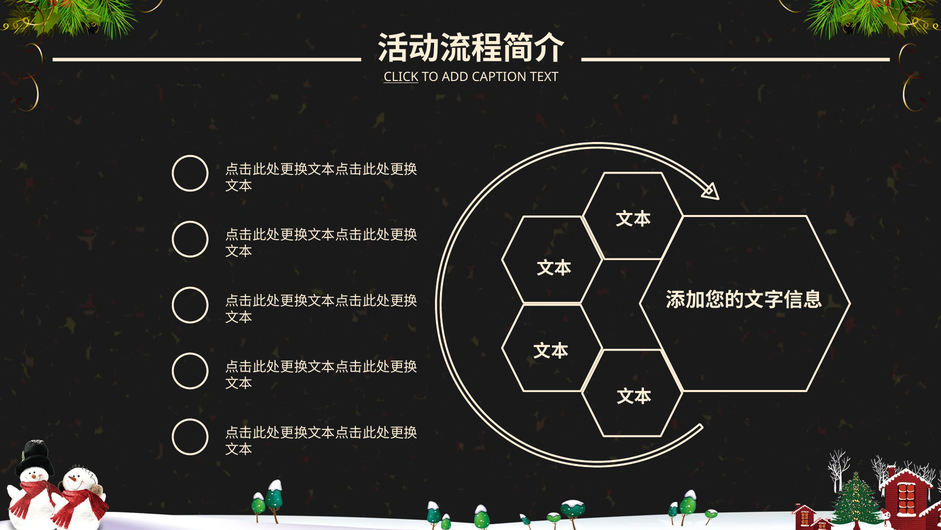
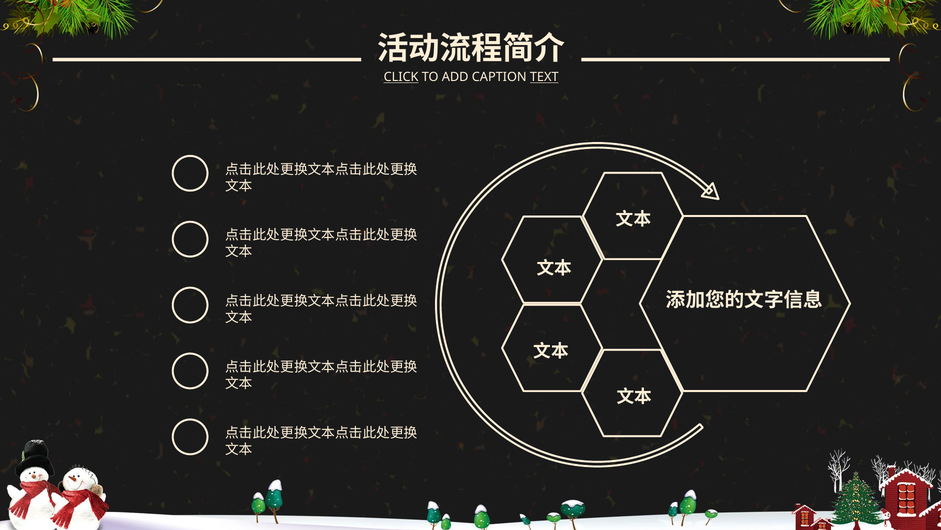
TEXT underline: none -> present (544, 77)
